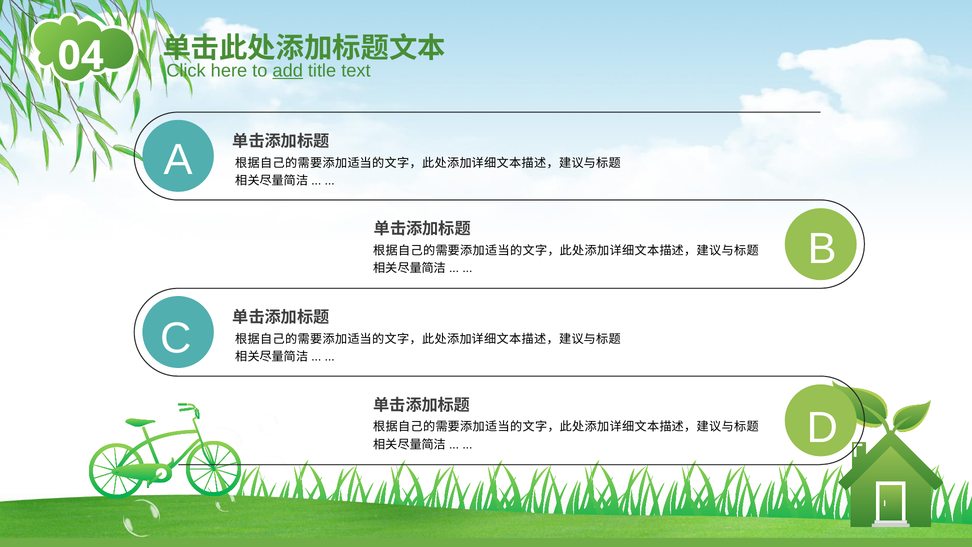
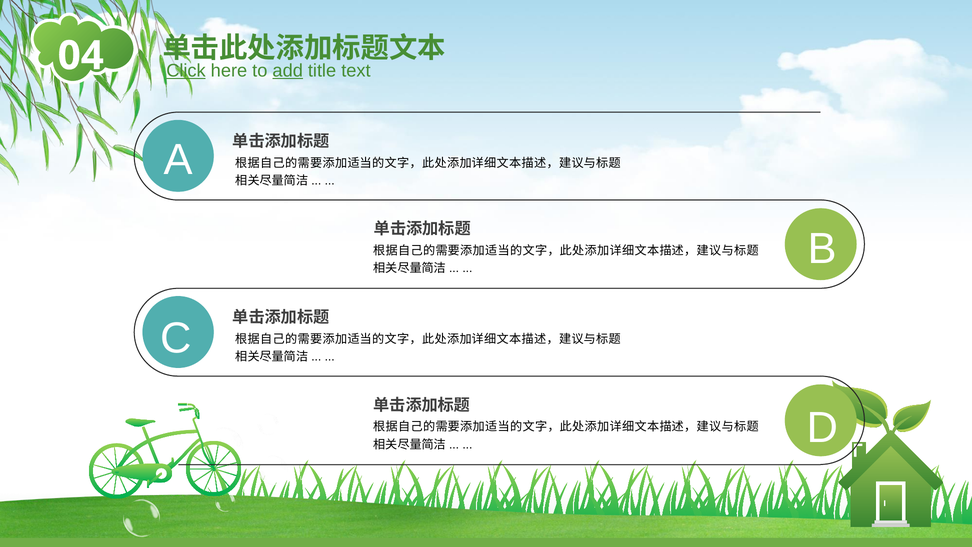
Click underline: none -> present (186, 71)
